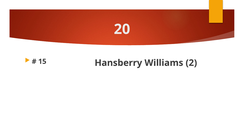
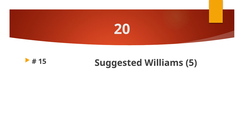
Hansberry: Hansberry -> Suggested (118, 63)
2: 2 -> 5 (191, 63)
